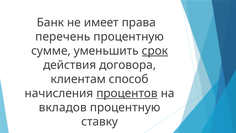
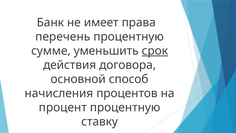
клиентам: клиентам -> основной (78, 79)
процентов underline: present -> none (127, 93)
вкладов: вкладов -> процент (63, 107)
